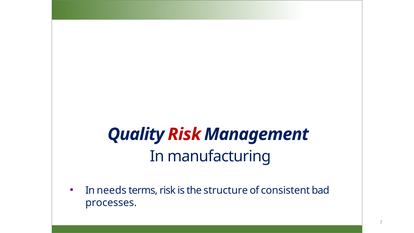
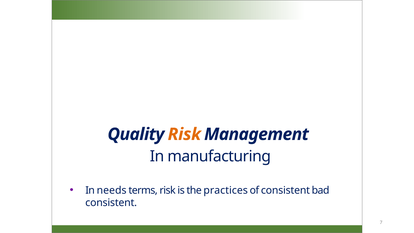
Risk colour: red -> orange (184, 134)
structure: structure -> practices (226, 190)
processes: processes -> consistent (111, 203)
